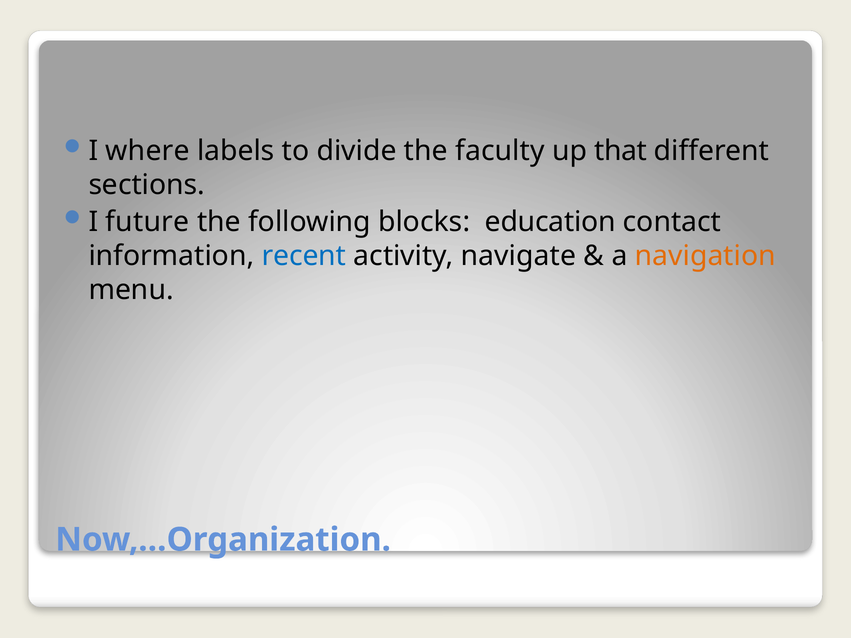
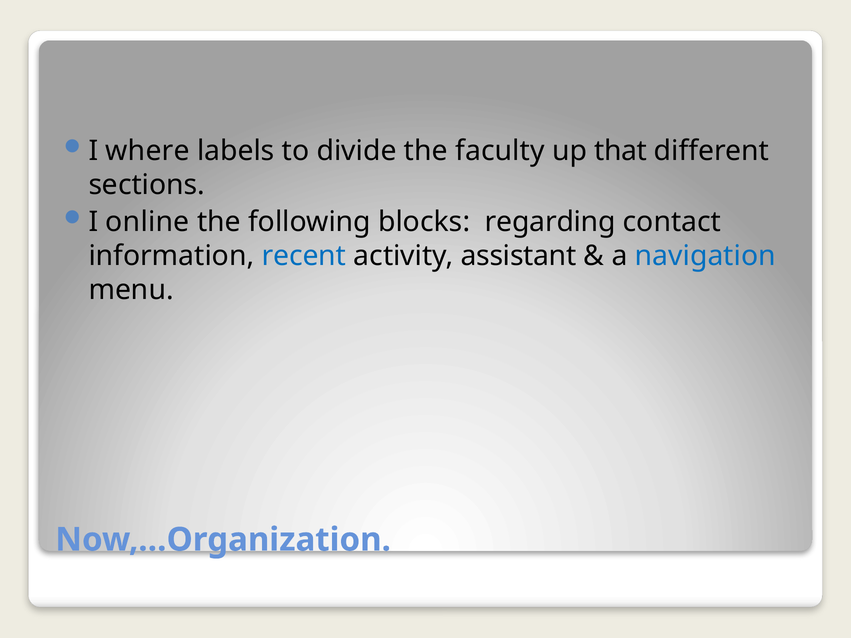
future: future -> online (147, 222)
education: education -> regarding (550, 222)
navigate: navigate -> assistant (519, 256)
navigation colour: orange -> blue (705, 256)
